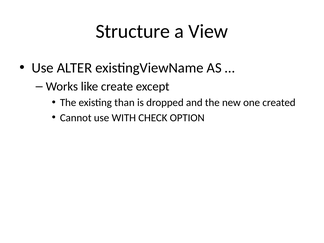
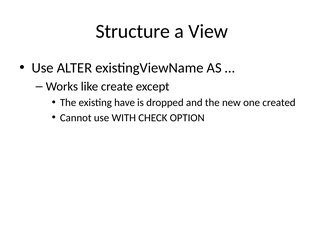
than: than -> have (125, 103)
